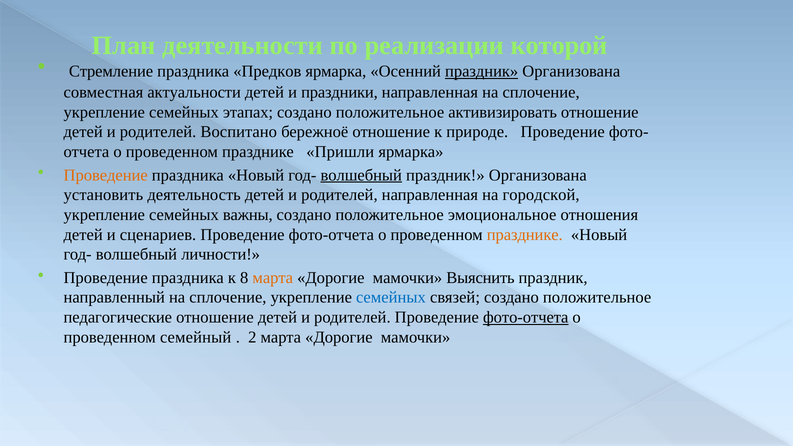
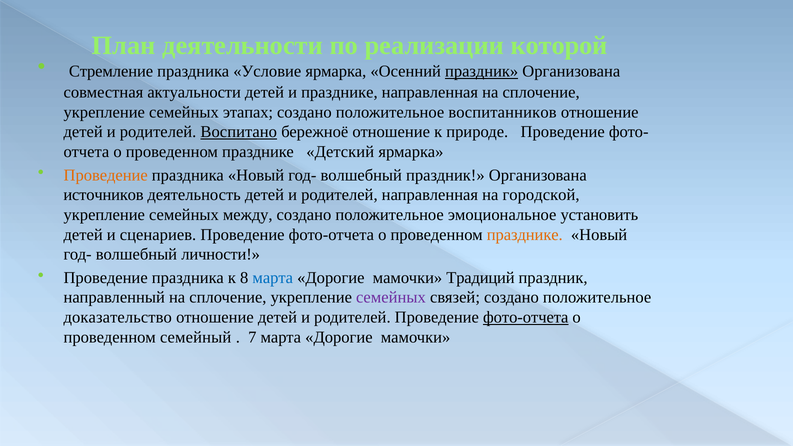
Предков: Предков -> Условие (267, 71)
и праздники: праздники -> празднике (339, 92)
активизировать: активизировать -> воспитанников (502, 112)
Воспитано underline: none -> present (239, 132)
Пришли: Пришли -> Детский (340, 152)
волшебный underline: present -> none (361, 175)
установить: установить -> источников (104, 195)
важны: важны -> между (248, 215)
отношения: отношения -> установить (599, 215)
марта colour: orange -> blue (273, 278)
Выяснить: Выяснить -> Традиций (480, 278)
семейных colour: blue -> purple (391, 298)
педагогические: педагогические -> доказательство (118, 317)
2: 2 -> 7 (252, 337)
